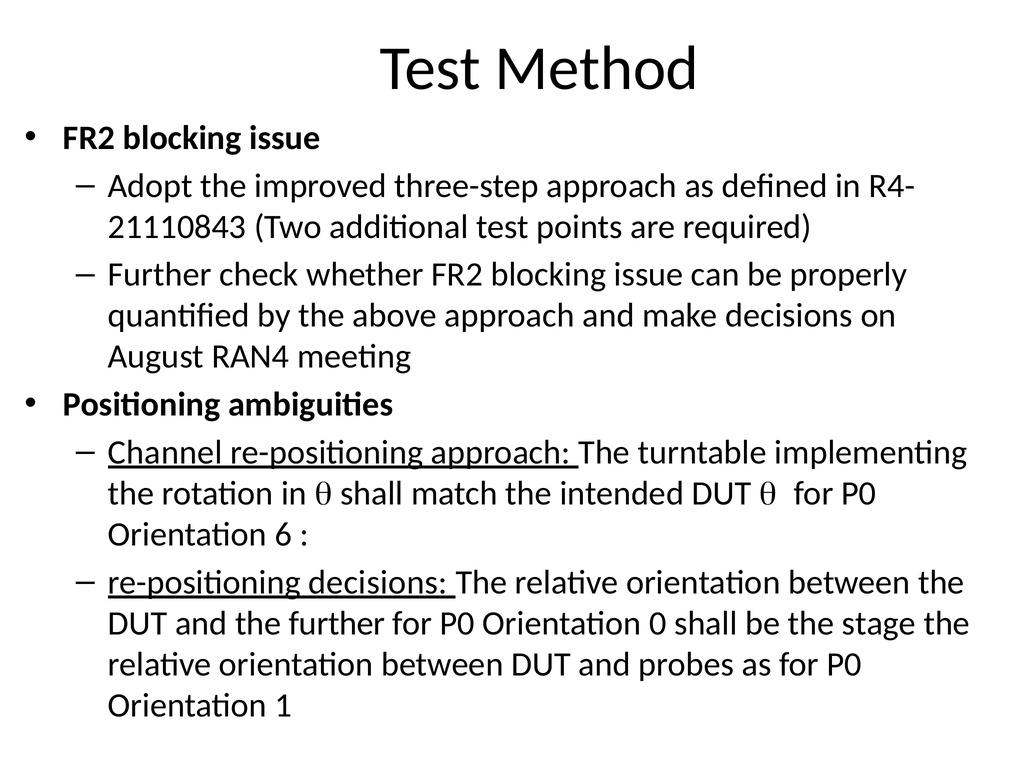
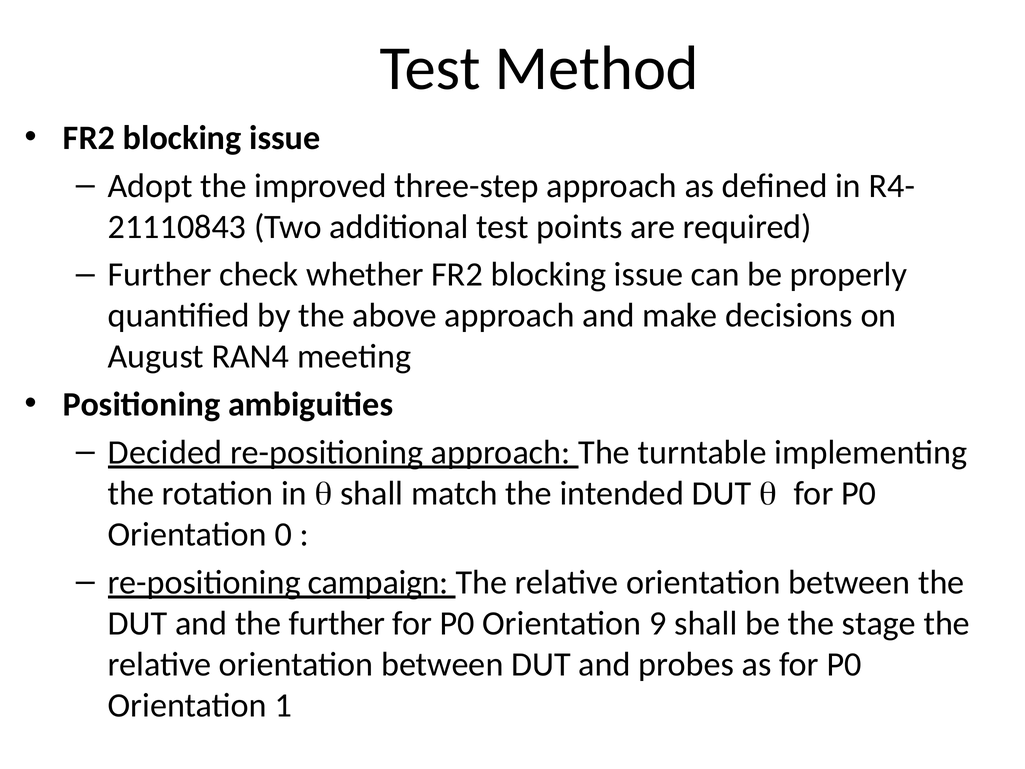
Channel: Channel -> Decided (165, 452)
6: 6 -> 0 (283, 534)
re-positioning decisions: decisions -> campaign (378, 582)
0: 0 -> 9 (658, 623)
